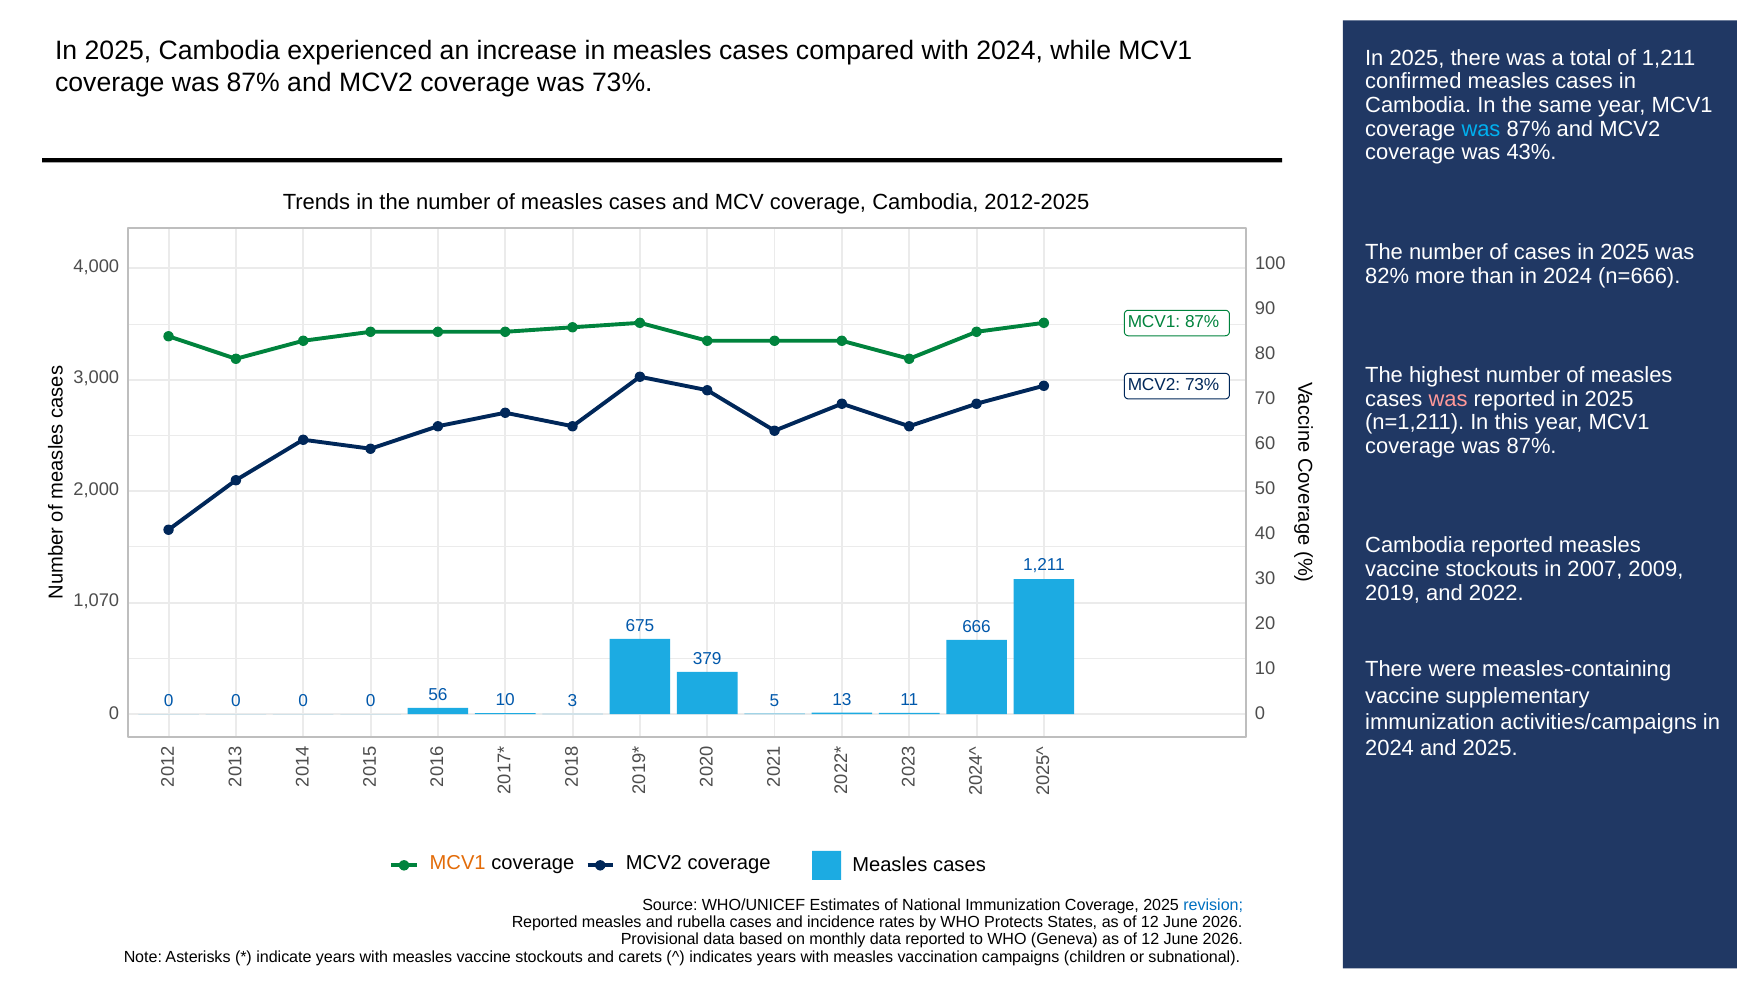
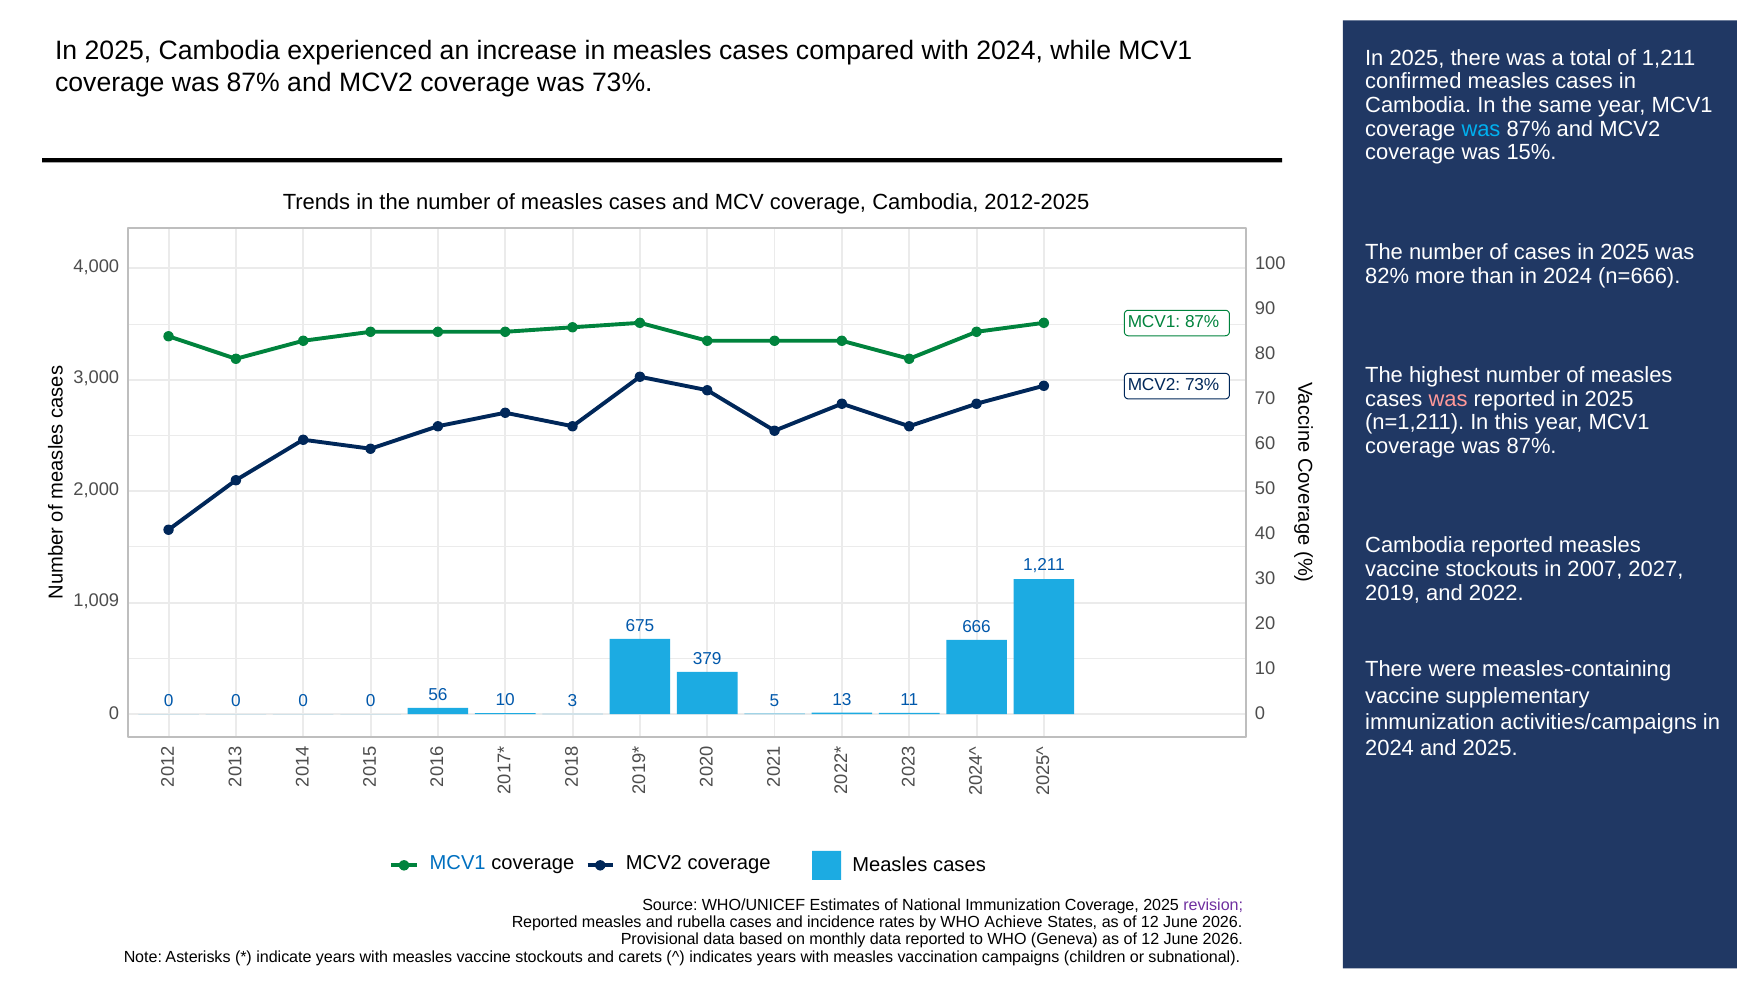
43%: 43% -> 15% (1532, 153)
2009: 2009 -> 2027 (1656, 570)
1,070: 1,070 -> 1,009 (96, 601)
MCV1 colour: orange -> blue (458, 863)
revision colour: blue -> purple (1213, 905)
Protects: Protects -> Achieve (1014, 923)
